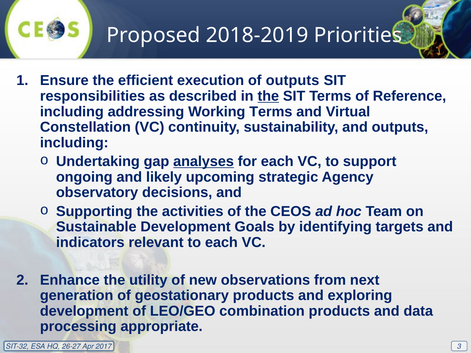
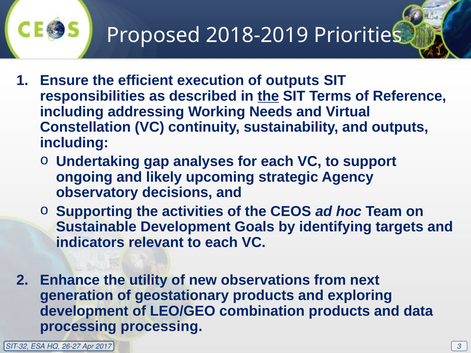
Working Terms: Terms -> Needs (271, 112)
analyses underline: present -> none (204, 162)
processing appropriate: appropriate -> processing (161, 327)
